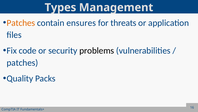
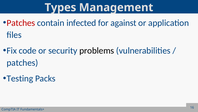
Patches colour: orange -> red (21, 23)
ensures: ensures -> infected (81, 23)
threats: threats -> against (123, 23)
Quality: Quality -> Testing (20, 78)
